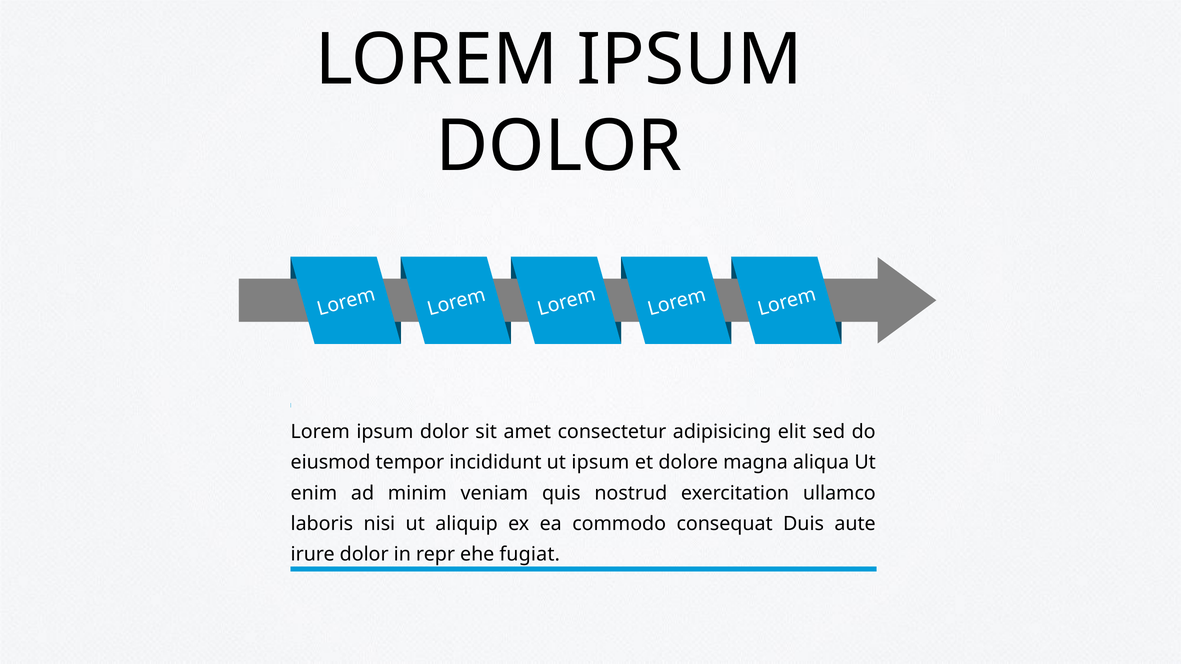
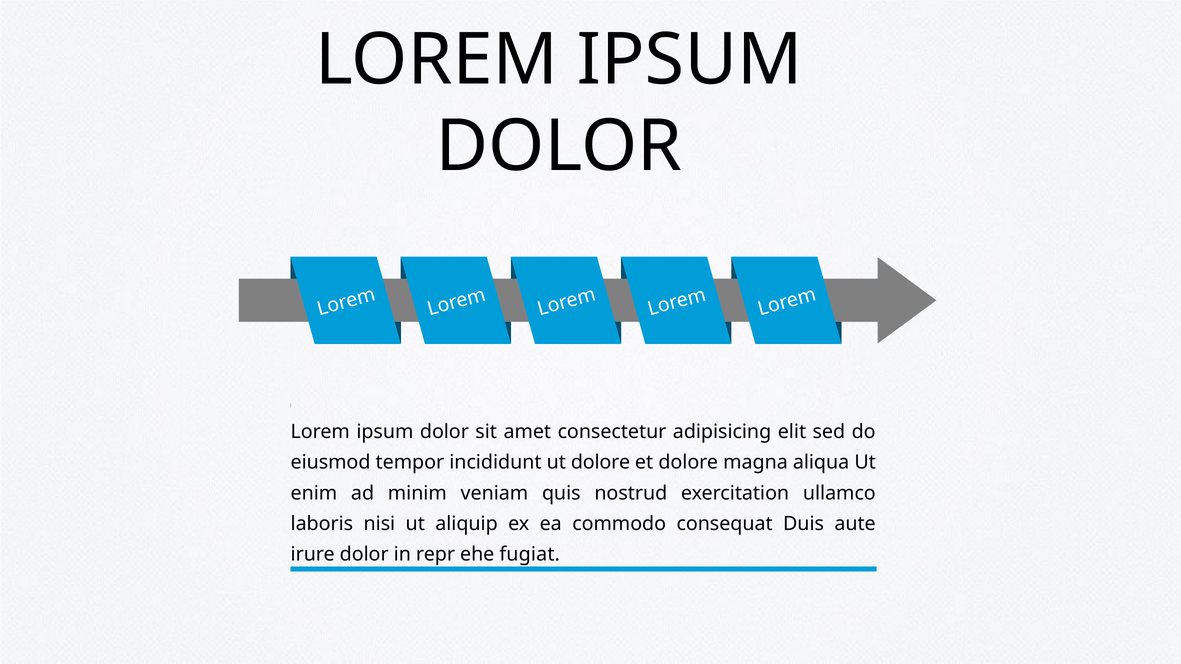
ut ipsum: ipsum -> dolore (601, 463)
